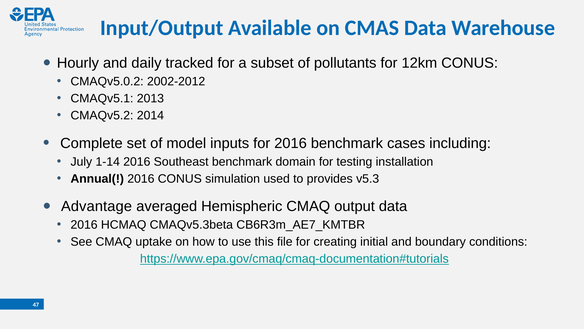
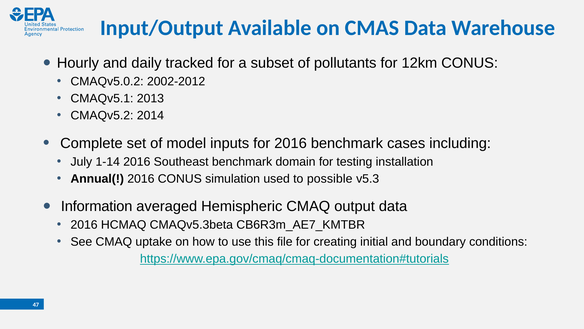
provides: provides -> possible (330, 178)
Advantage: Advantage -> Information (97, 206)
